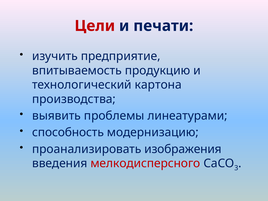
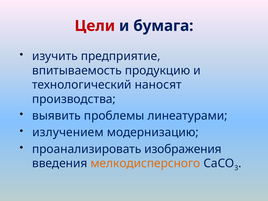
печати: печати -> бумага (163, 26)
картона: картона -> наносят (158, 85)
способность: способность -> излучением (68, 132)
мелкодисперсного colour: red -> orange (145, 163)
